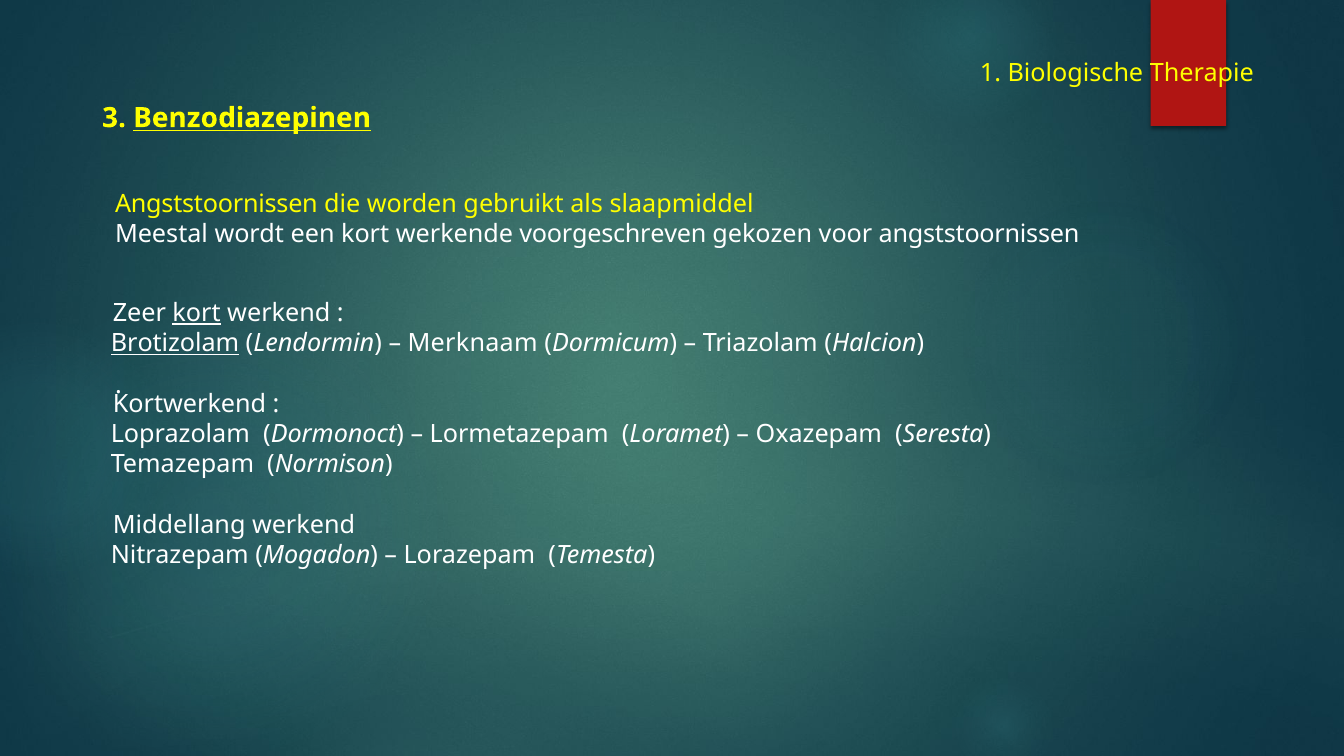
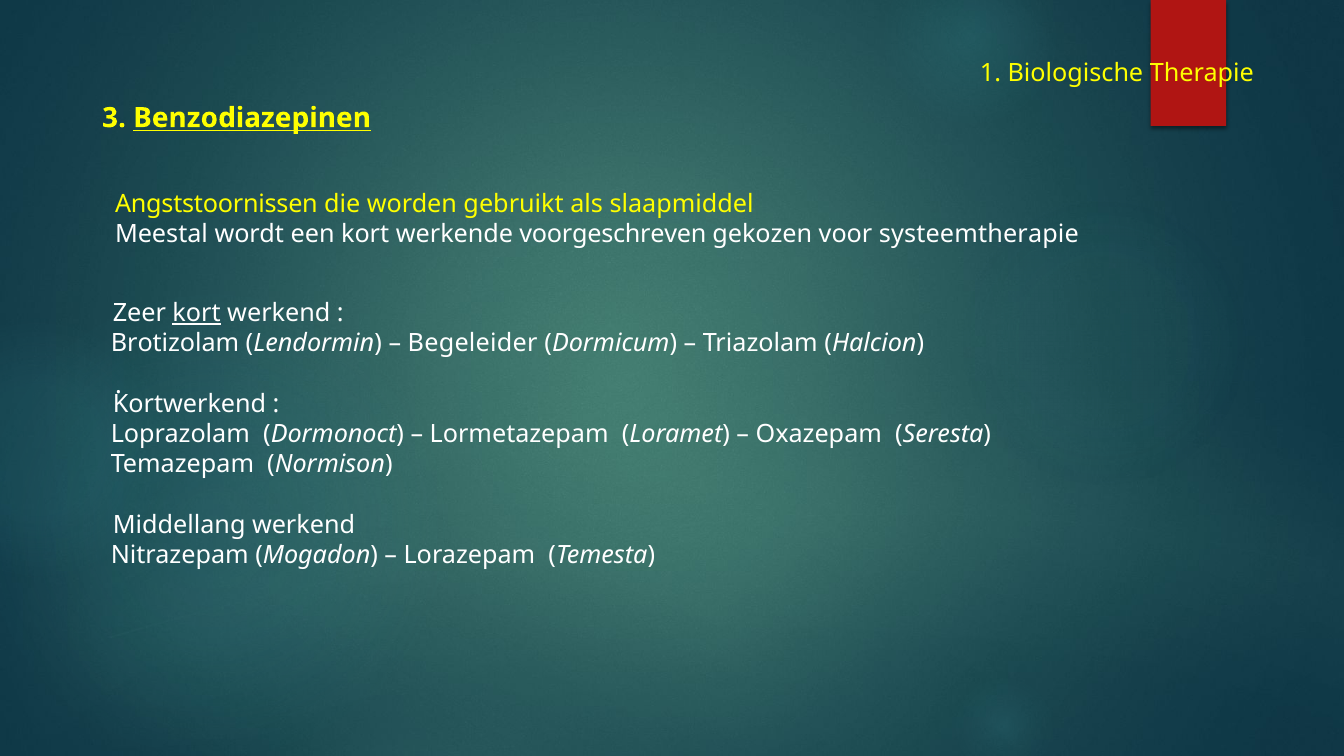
voor angststoornissen: angststoornissen -> systeemtherapie (979, 234)
Brotizolam underline: present -> none (175, 343)
Merknaam: Merknaam -> Begeleider (473, 343)
